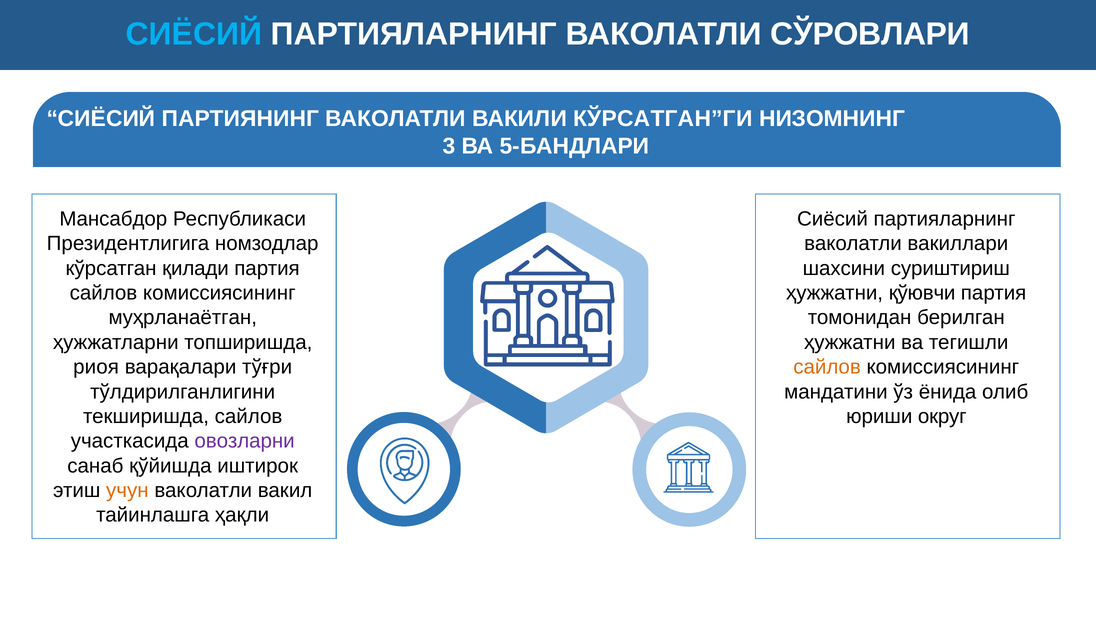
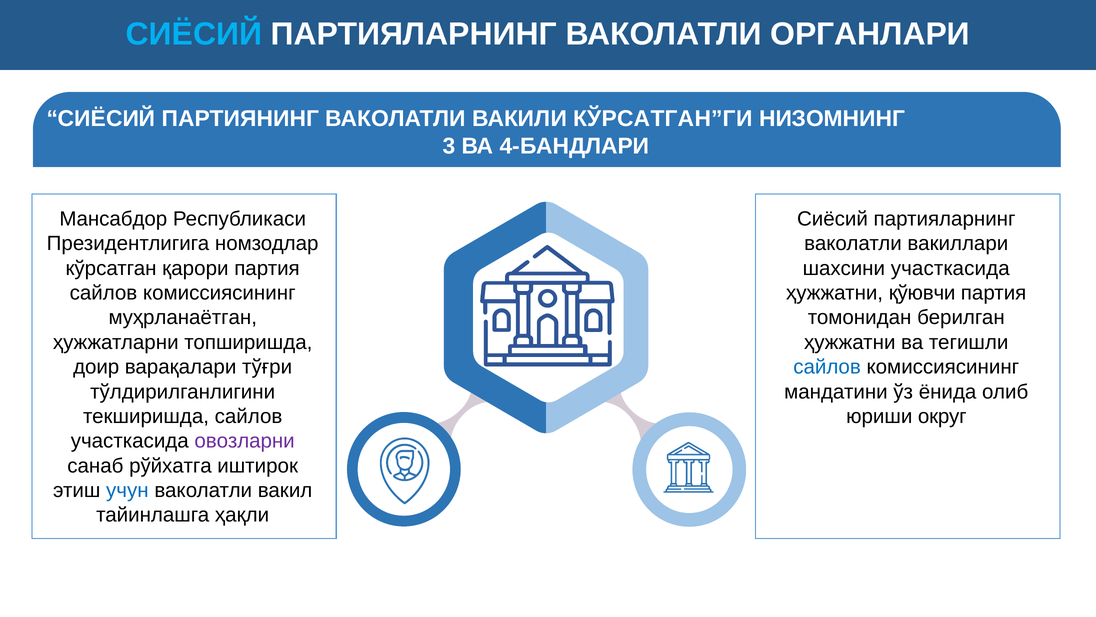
СЎРОВЛАРИ: СЎРОВЛАРИ -> ОРГАНЛАРИ (870, 34)
5-БАНДЛАРИ: 5-БАНДЛАРИ -> 4-БАНДЛАРИ (575, 146)
қилади: қилади -> қарори (195, 268)
шахсини суриштириш: суриштириш -> участкасида (950, 268)
риоя: риоя -> доир (96, 367)
сайлов colour: orange -> blue (827, 367)
қўйишда: қўйишда -> рўйхатга (170, 465)
учун colour: orange -> blue (127, 490)
